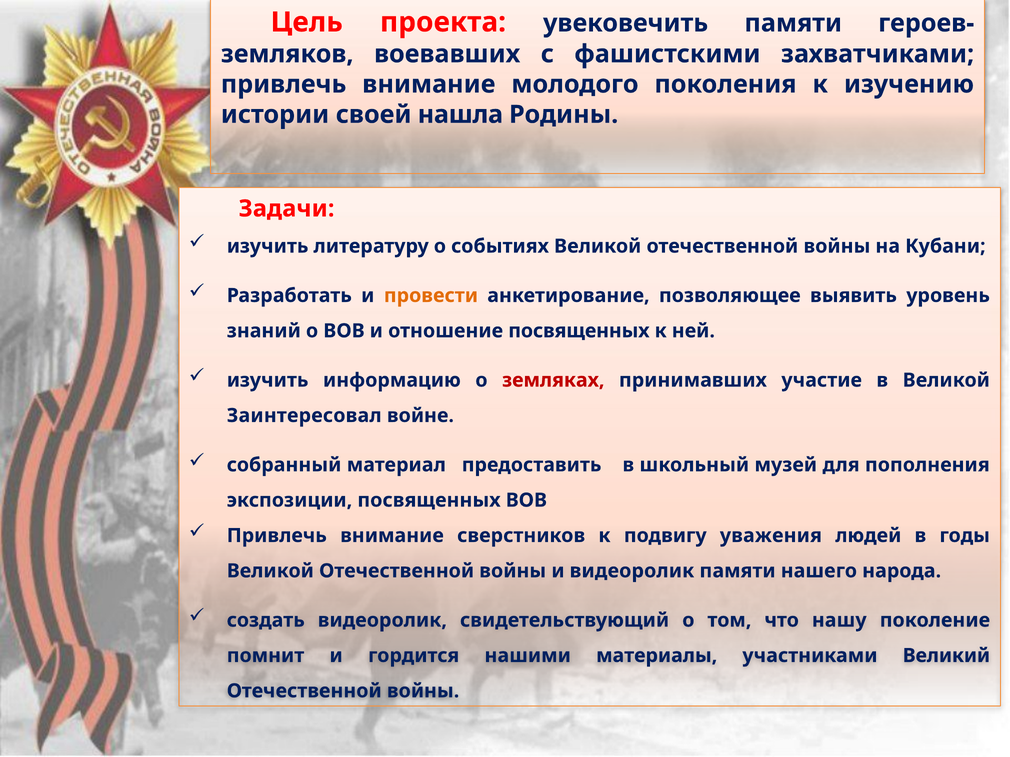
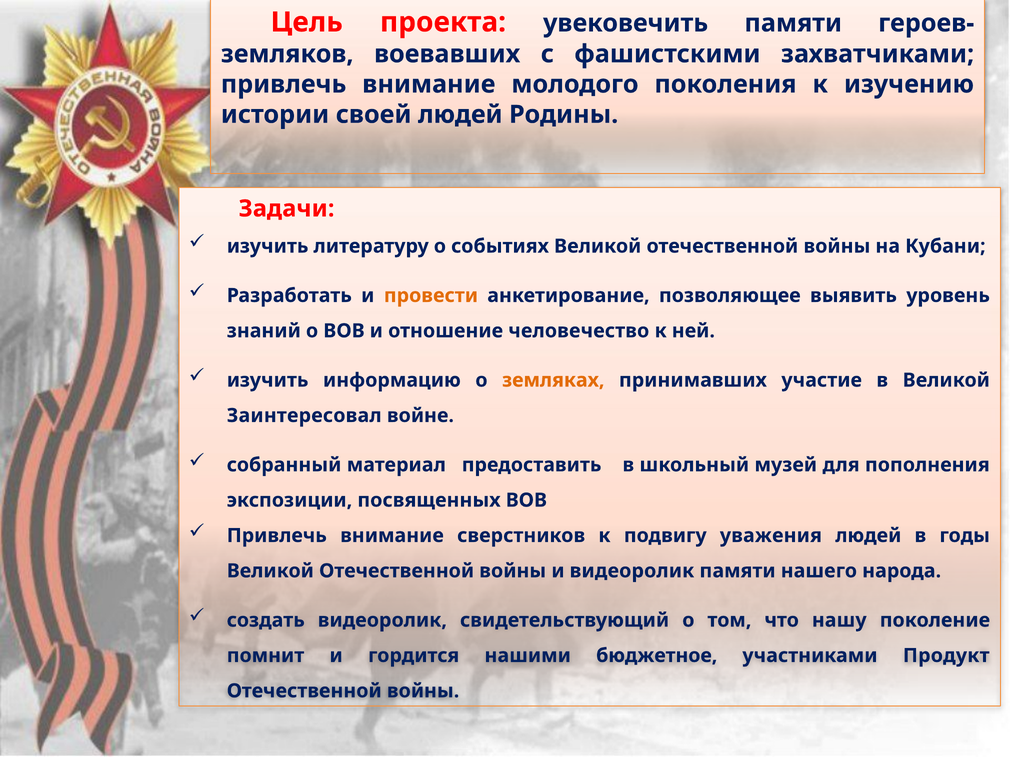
своей нашла: нашла -> людей (460, 115)
отношение посвященных: посвященных -> человечество (579, 331)
земляках colour: red -> orange (553, 380)
материалы: материалы -> бюджетное (657, 656)
Великий: Великий -> Продукт (946, 656)
